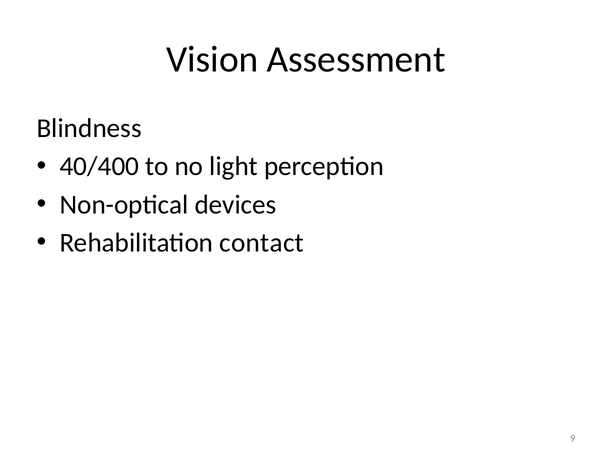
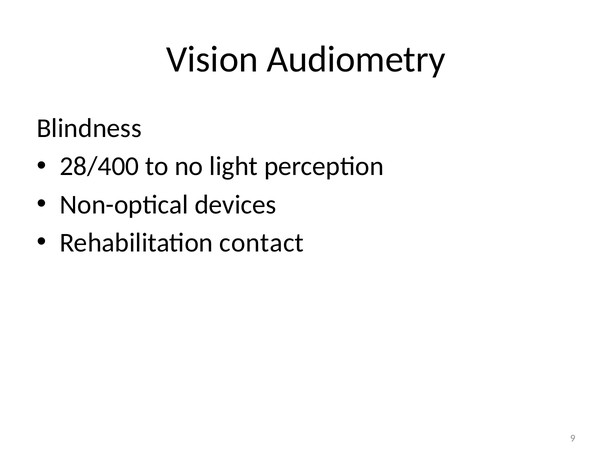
Assessment: Assessment -> Audiometry (356, 59)
40/400: 40/400 -> 28/400 (99, 166)
